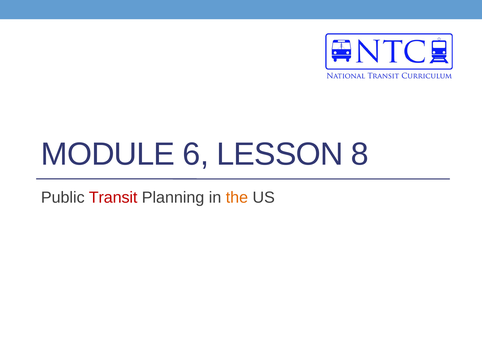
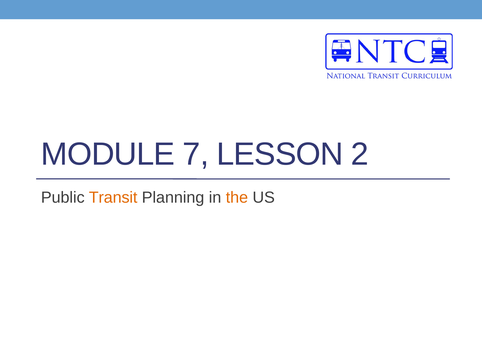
6: 6 -> 7 (196, 154)
8: 8 -> 2 (360, 154)
Transit colour: red -> orange (113, 198)
